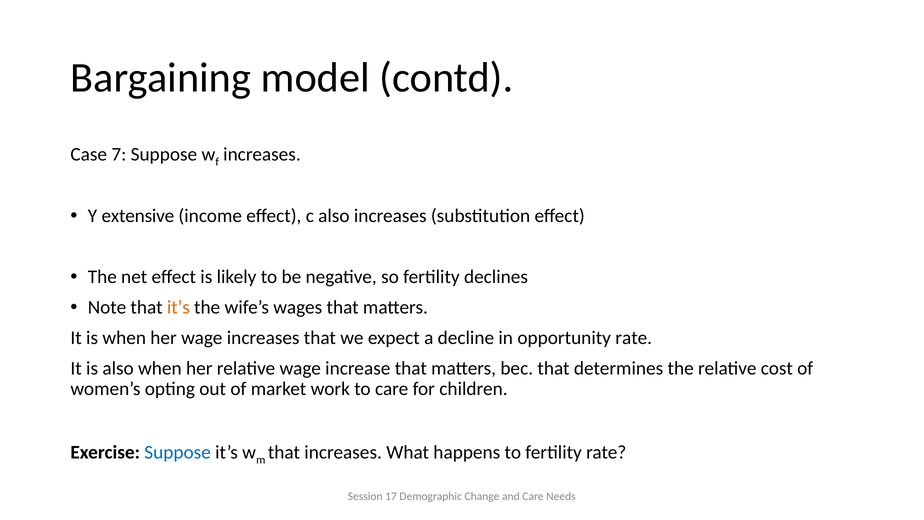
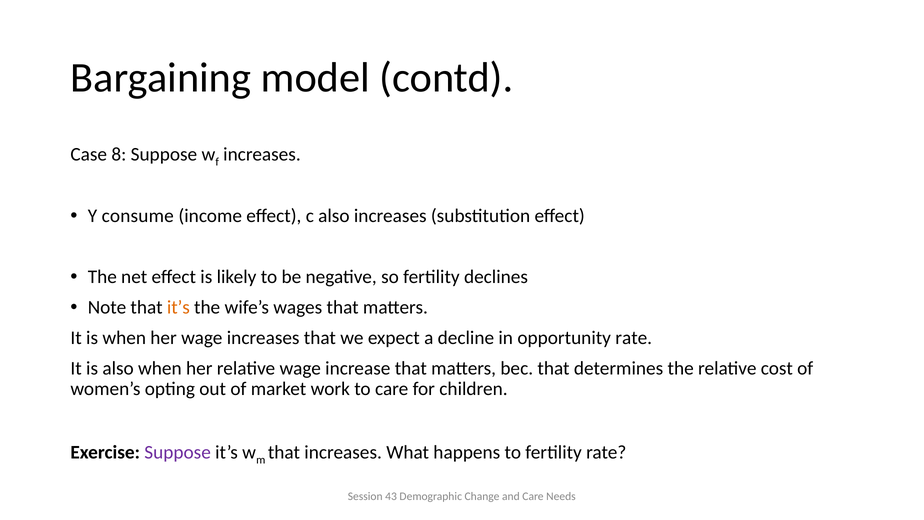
7: 7 -> 8 (119, 155)
extensive: extensive -> consume (138, 216)
Suppose colour: blue -> purple (178, 452)
17: 17 -> 43 (391, 496)
